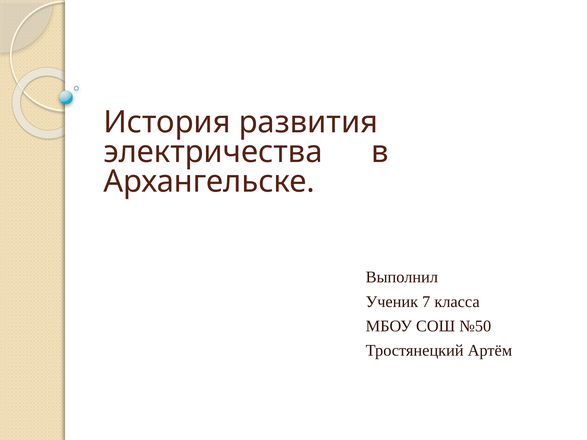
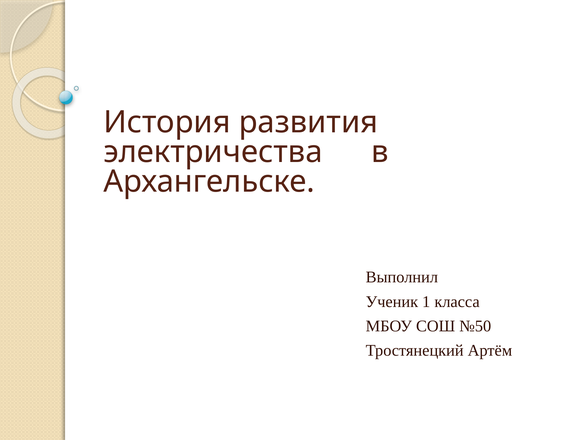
7: 7 -> 1 (426, 302)
